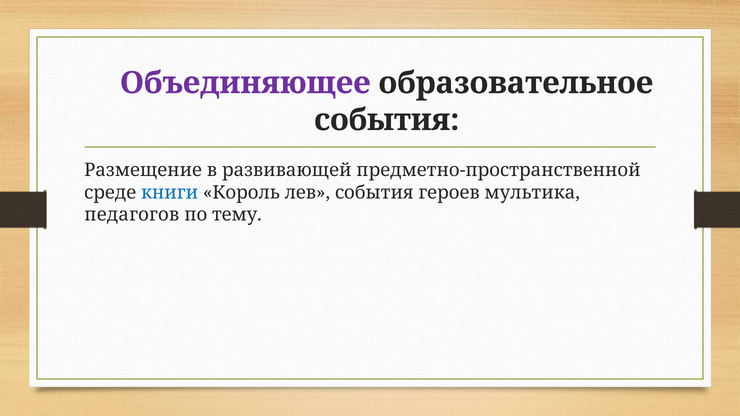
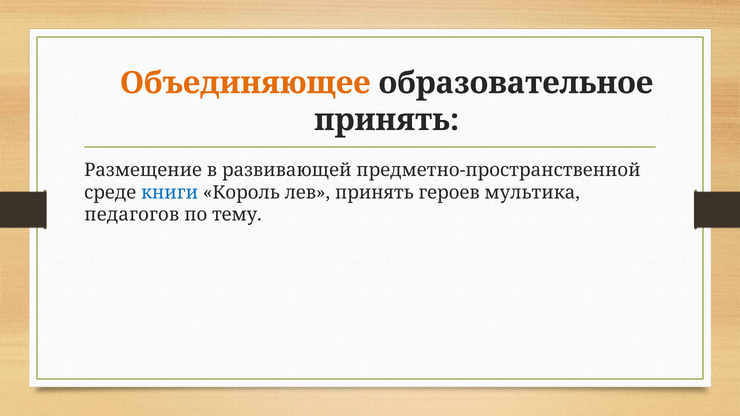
Объединяющее colour: purple -> orange (245, 83)
события: события -> принять (387, 120)
лев события: события -> принять (374, 193)
